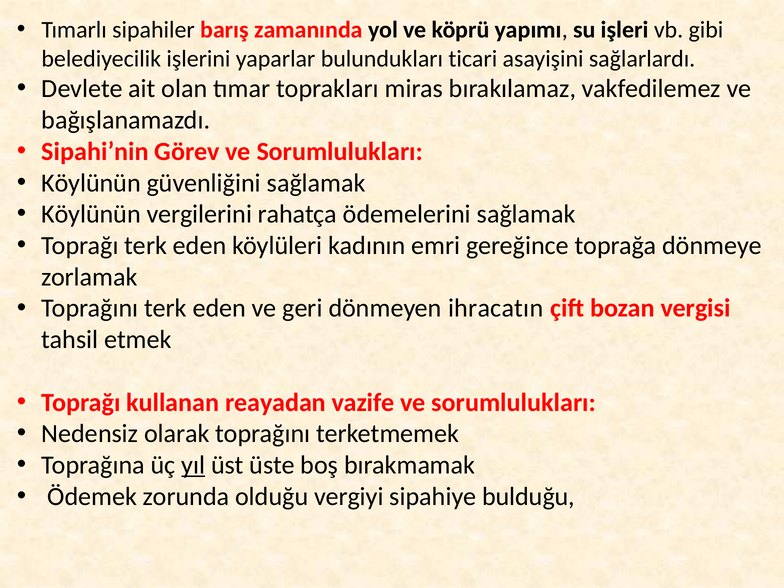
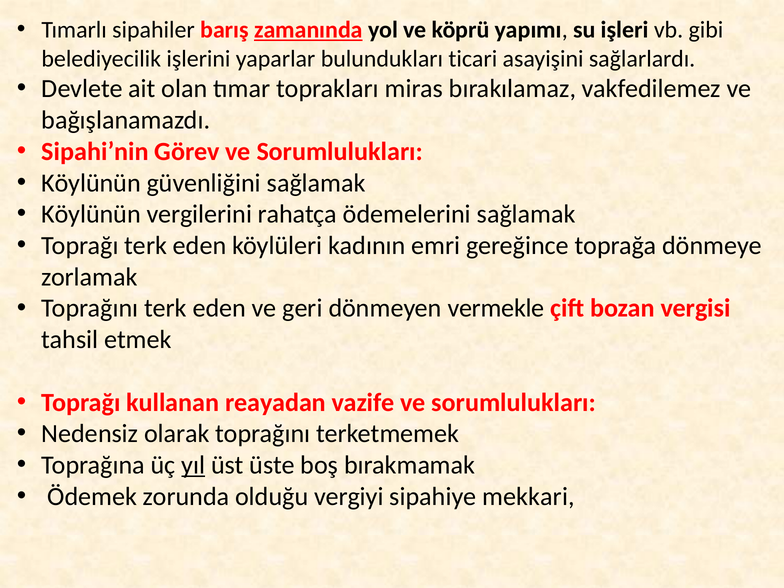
zamanında underline: none -> present (308, 30)
ihracatın: ihracatın -> vermekle (496, 308)
bulduğu: bulduğu -> mekkari (528, 496)
